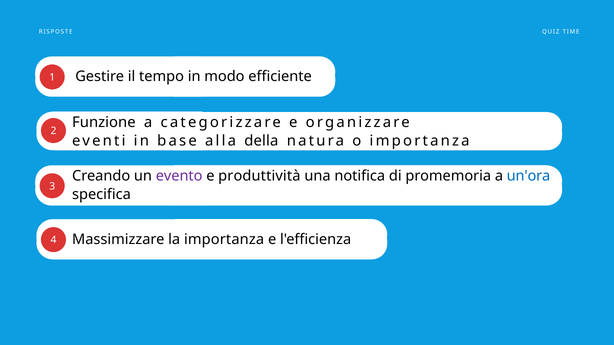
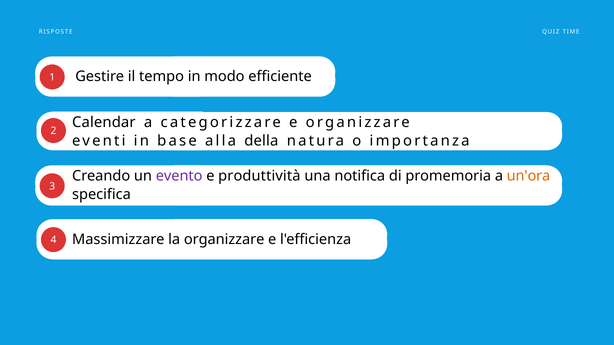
Funzione: Funzione -> Calendar (104, 122)
un'ora colour: blue -> orange (528, 176)
la importanza: importanza -> organizzare (224, 240)
